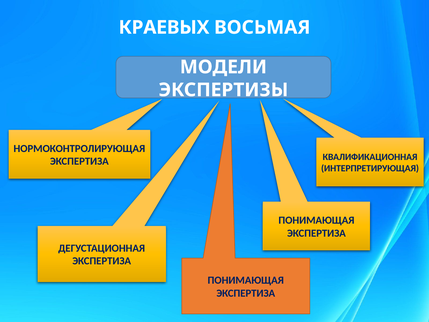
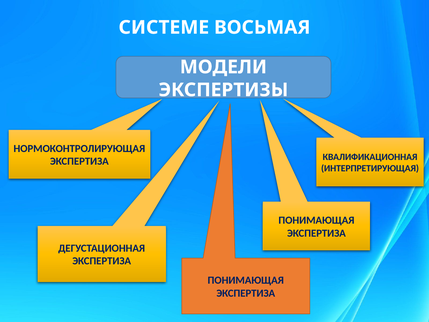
КРАЕВЫХ: КРАЕВЫХ -> СИСТЕМЕ (164, 27)
